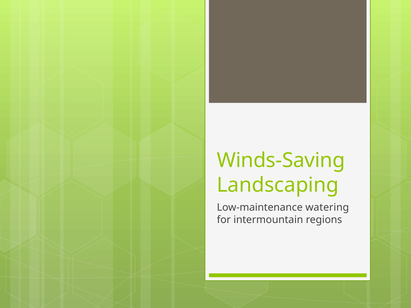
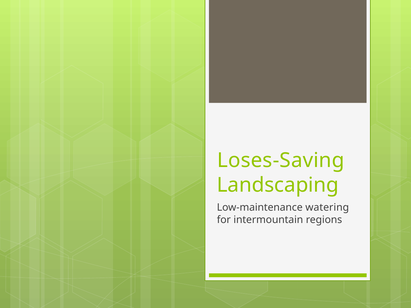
Winds-Saving: Winds-Saving -> Loses-Saving (281, 161)
